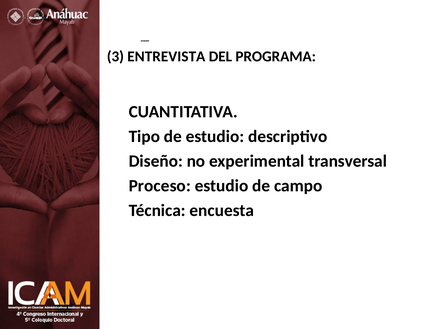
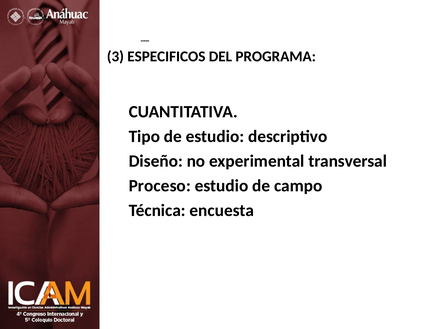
ENTREVISTA: ENTREVISTA -> ESPECIFICOS (166, 57)
